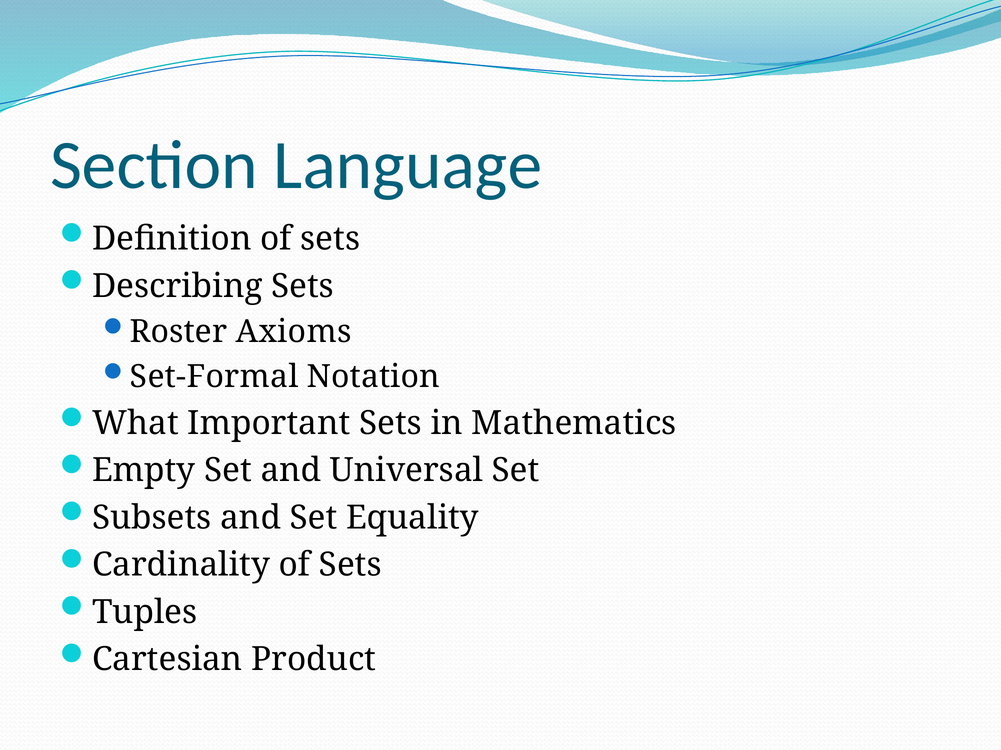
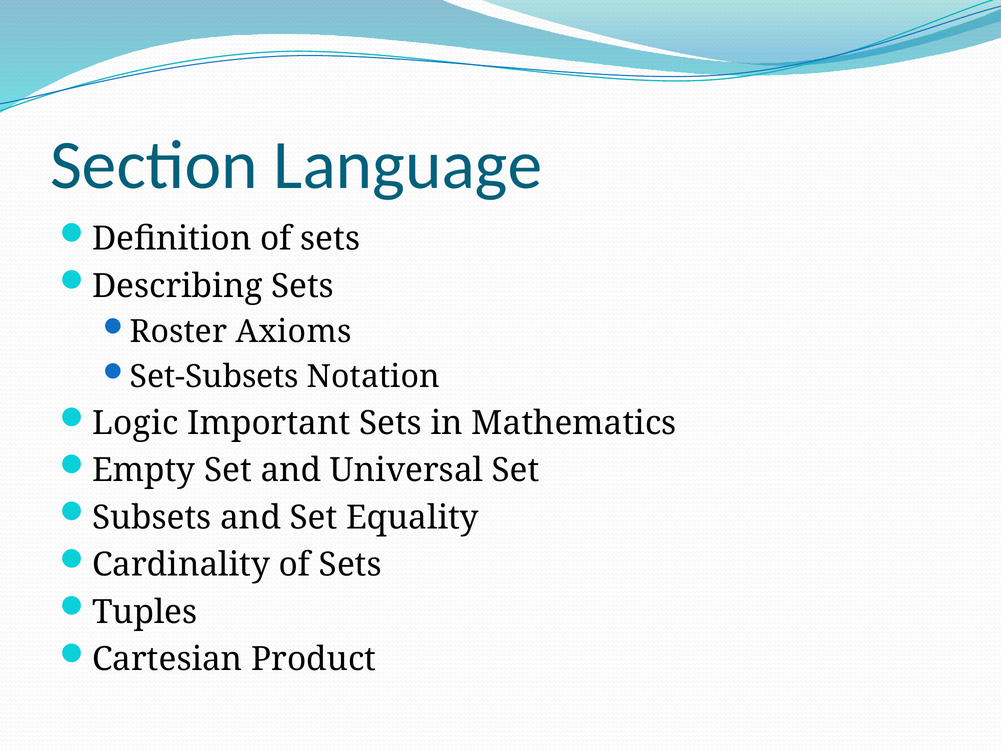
Set-Formal: Set-Formal -> Set-Subsets (214, 377)
What: What -> Logic (135, 424)
